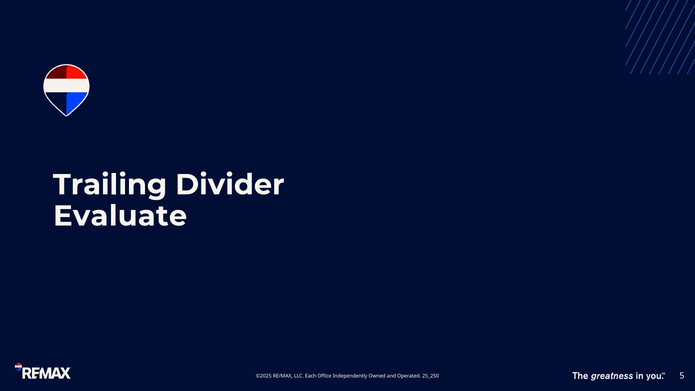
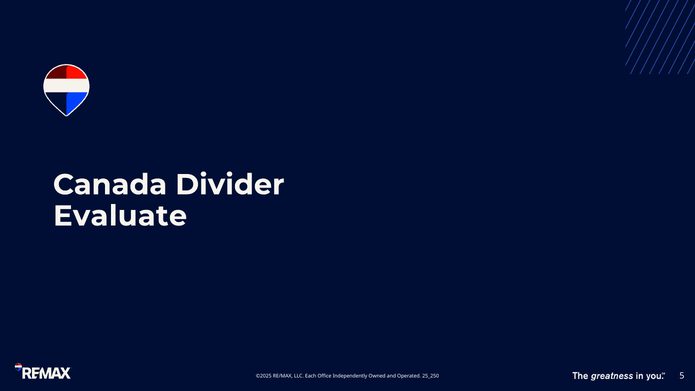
Trailing: Trailing -> Canada (110, 185)
